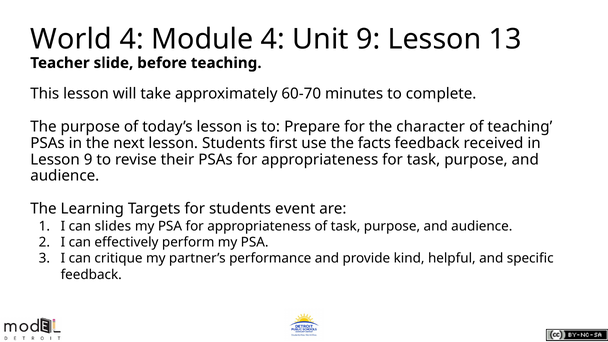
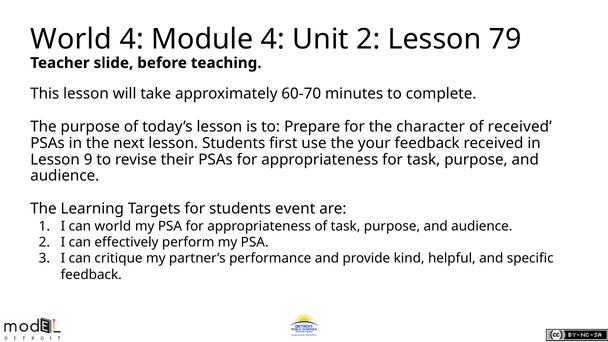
Unit 9: 9 -> 2 (368, 39)
13: 13 -> 79 (505, 39)
of teaching: teaching -> received (520, 127)
facts: facts -> your (374, 143)
can slides: slides -> world (113, 226)
